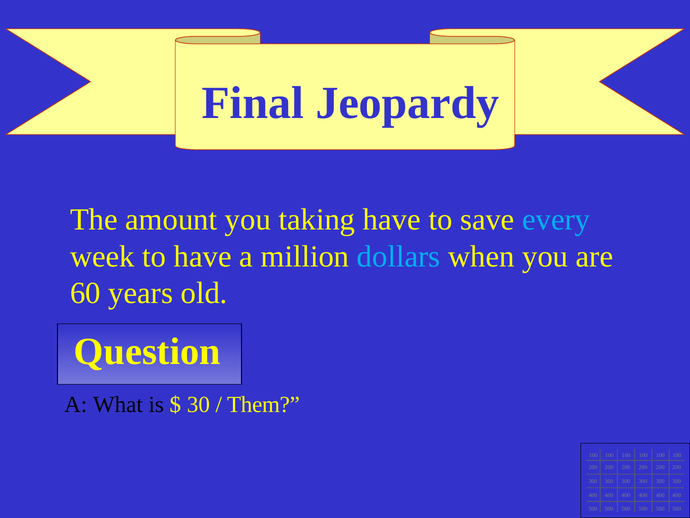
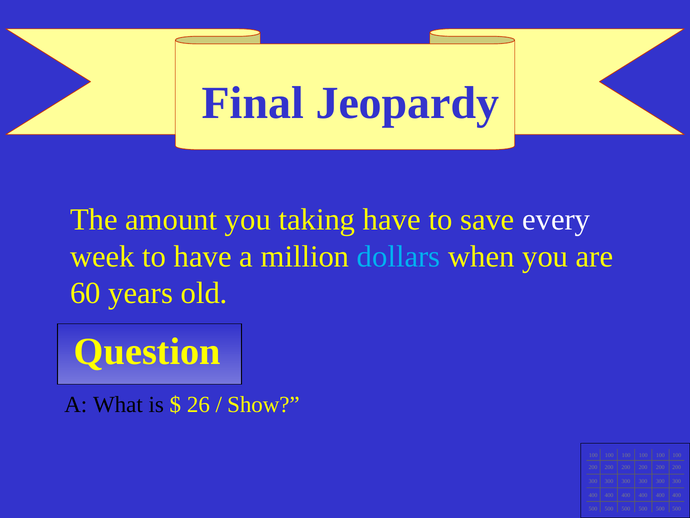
every colour: light blue -> white (556, 219)
30: 30 -> 26 (198, 404)
Them: Them -> Show (263, 404)
